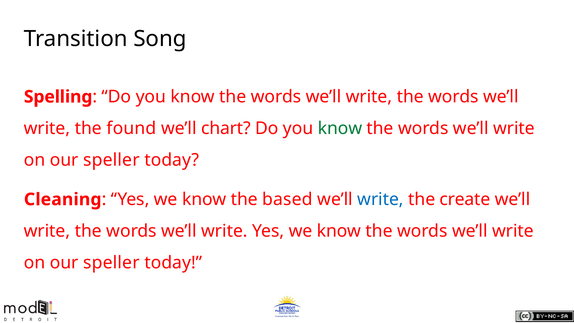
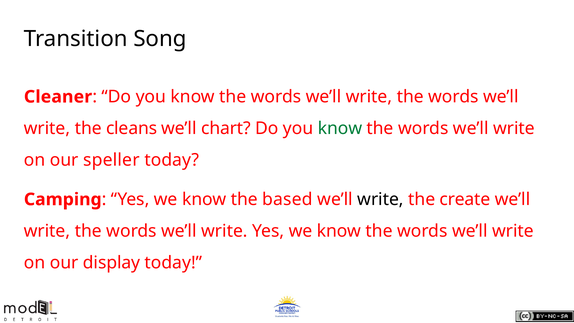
Spelling: Spelling -> Cleaner (58, 97)
found: found -> cleans (132, 128)
Cleaning: Cleaning -> Camping (63, 199)
write colour: blue -> black (380, 199)
speller: speller -> display (112, 262)
